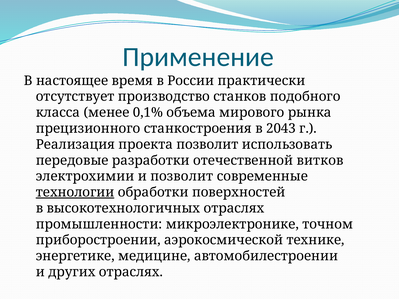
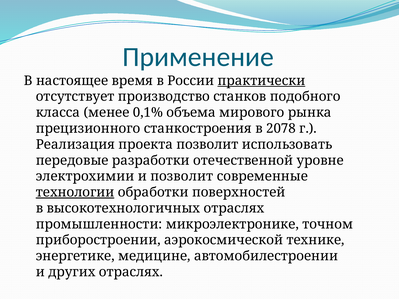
практически underline: none -> present (261, 81)
2043: 2043 -> 2078 (281, 129)
витков: витков -> уровне (320, 161)
